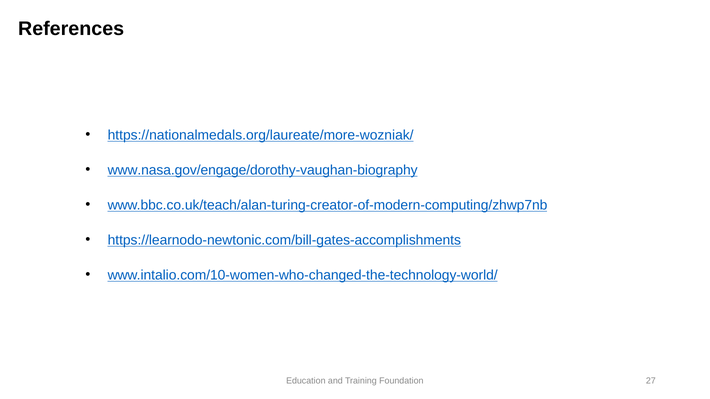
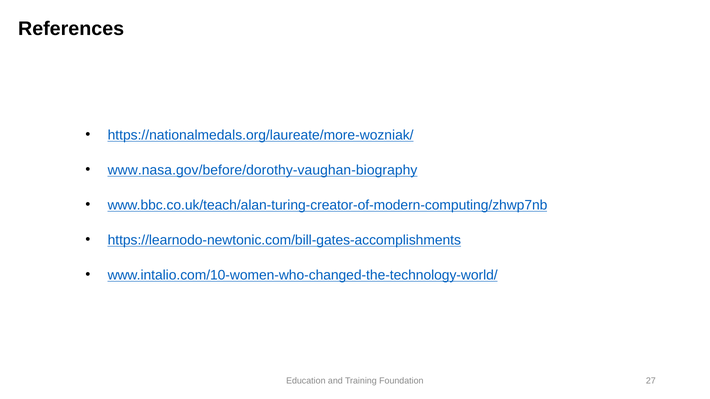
www.nasa.gov/engage/dorothy-vaughan-biography: www.nasa.gov/engage/dorothy-vaughan-biography -> www.nasa.gov/before/dorothy-vaughan-biography (263, 170)
